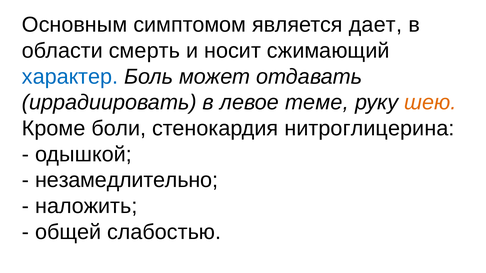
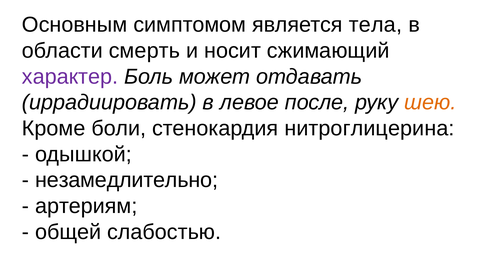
дает: дает -> тела (375, 25)
характер colour: blue -> purple (70, 77)
теме: теме -> после (317, 103)
наложить: наложить -> артериям (86, 206)
